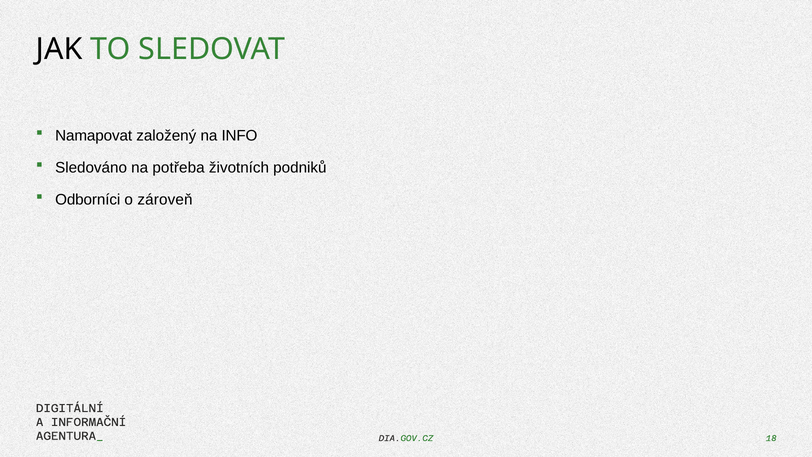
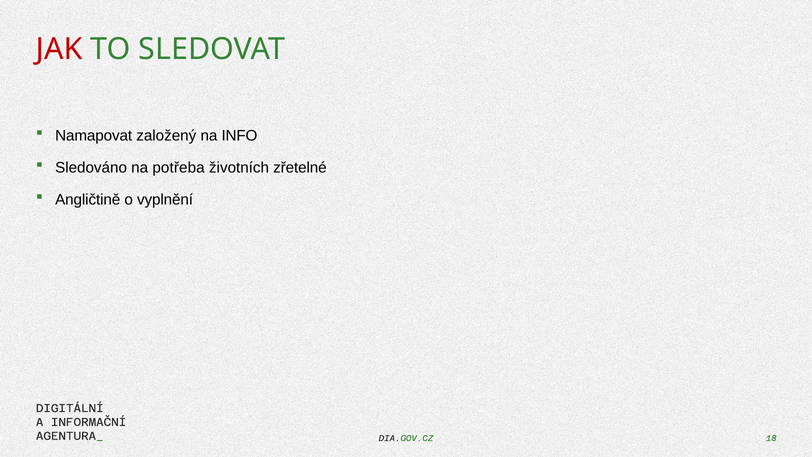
JAK colour: black -> red (59, 49)
podniků: podniků -> zřetelné (300, 167)
Odborníci: Odborníci -> Angličtině (88, 200)
zároveň: zároveň -> vyplnění (165, 200)
